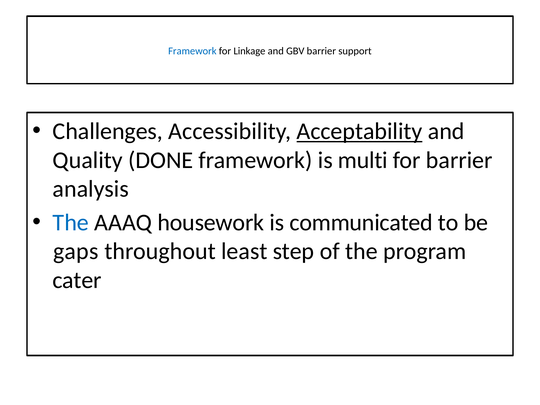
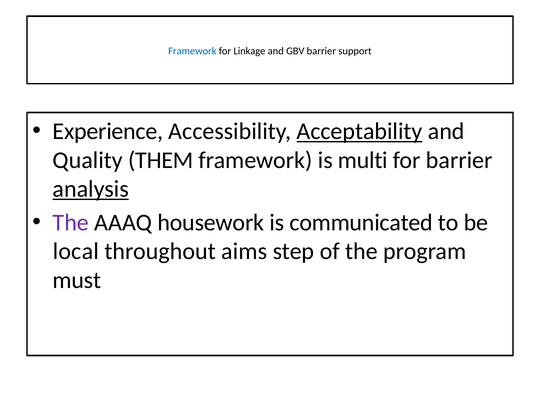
Challenges: Challenges -> Experience (108, 131)
DONE: DONE -> THEM (161, 160)
analysis underline: none -> present (91, 189)
The colour: blue -> purple (71, 223)
gaps: gaps -> local (76, 251)
least: least -> aims (244, 251)
cater: cater -> must (77, 280)
